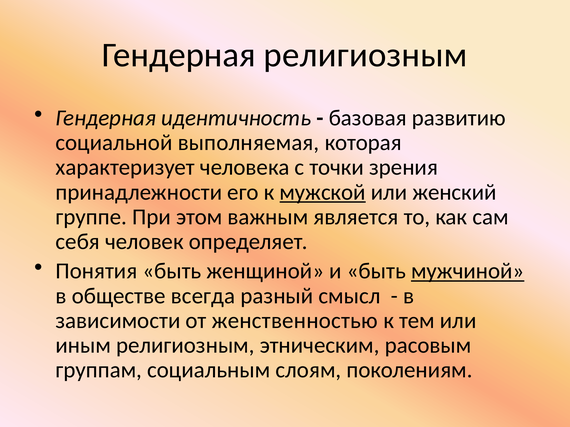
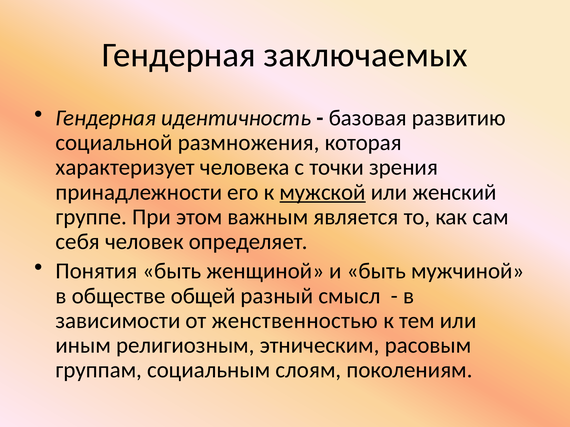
Гендерная религиозным: религиозным -> заключаемых (366, 55)
выполняемая: выполняемая -> размножения (249, 143)
мужчиной underline: present -> none (468, 271)
всегда: всегда -> общей (203, 296)
